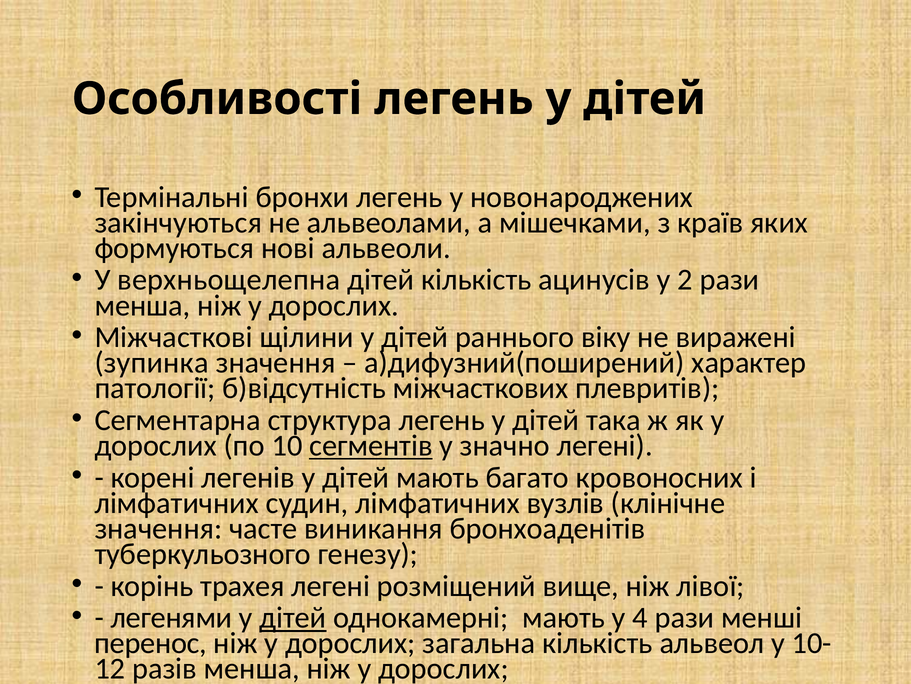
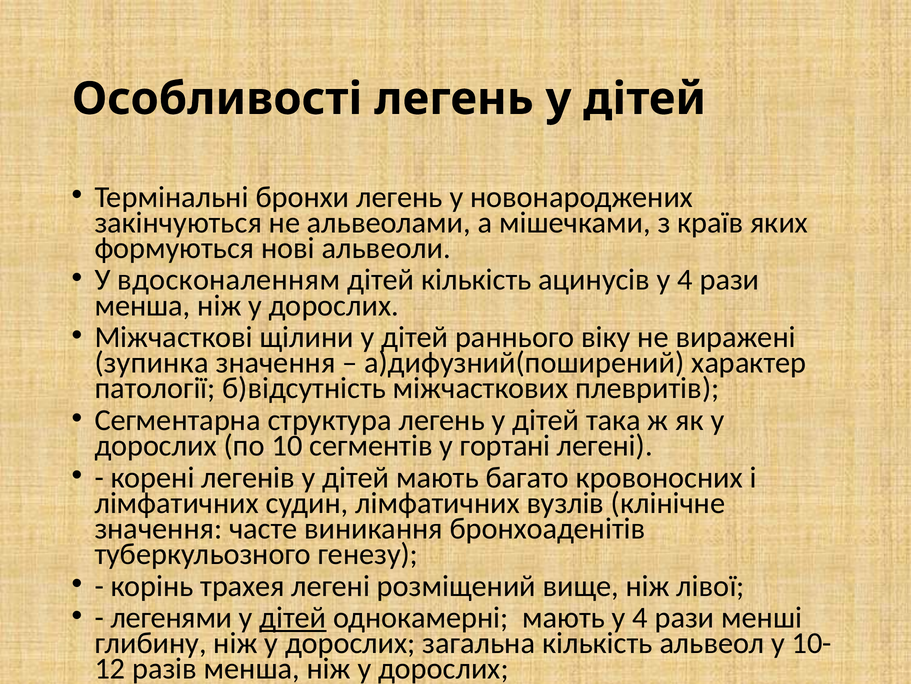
верхньощелепна: верхньощелепна -> вдосконаленням (229, 280)
ацинусів у 2: 2 -> 4 (685, 280)
сегментів underline: present -> none (371, 445)
значно: значно -> гортані (505, 445)
перенос: перенос -> глибину (151, 643)
